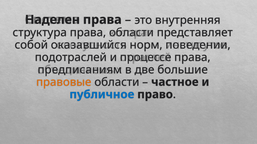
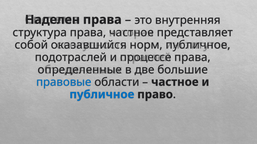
права области: области -> частное (131, 33)
норм поведении: поведении -> публичное (198, 45)
предписаниям: предписаниям -> определенные (80, 70)
правовые colour: orange -> blue (64, 82)
